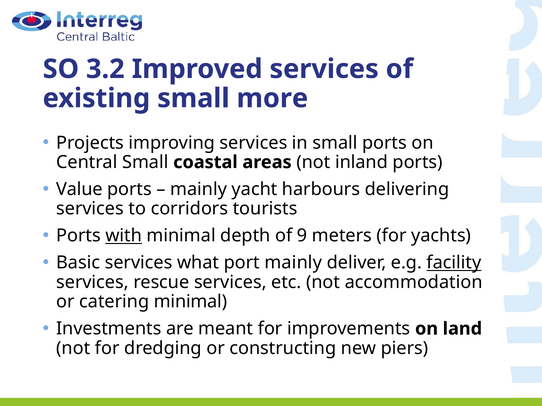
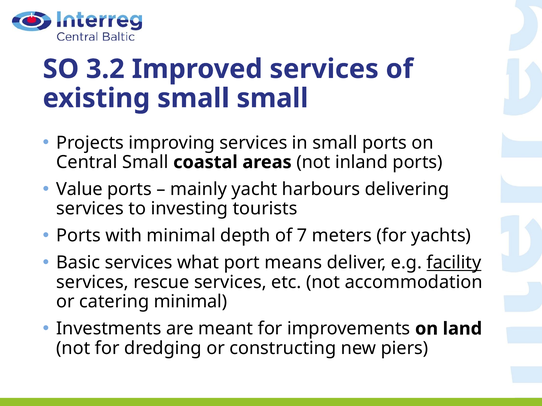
small more: more -> small (272, 98)
corridors: corridors -> investing (189, 209)
with underline: present -> none (124, 236)
9: 9 -> 7 (302, 236)
port mainly: mainly -> means (293, 263)
